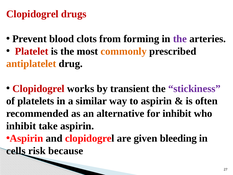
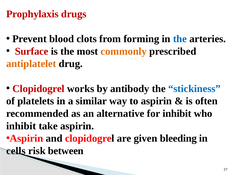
Clopidogrel: Clopidogrel -> Prophylaxis (32, 14)
the colour: purple -> blue (180, 39)
Platelet: Platelet -> Surface (32, 51)
transient: transient -> antibody (130, 88)
stickiness colour: purple -> blue (194, 88)
because: because -> between (66, 151)
